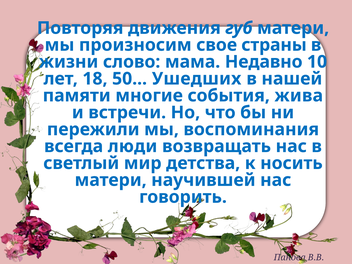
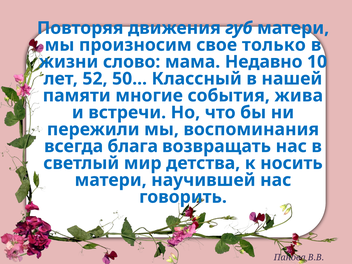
страны: страны -> только (274, 45)
18: 18 -> 52 (95, 79)
Ушедших: Ушедших -> Классный (197, 79)
люди: люди -> блага (133, 146)
